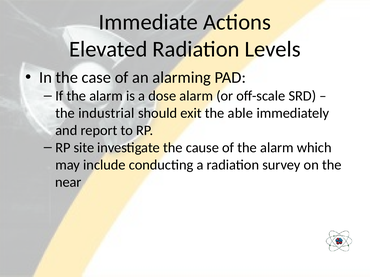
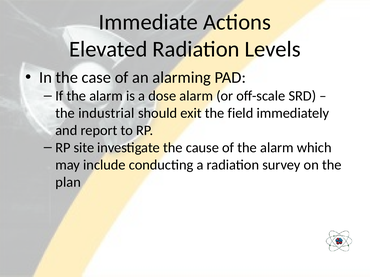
able: able -> field (240, 113)
near: near -> plan (68, 182)
